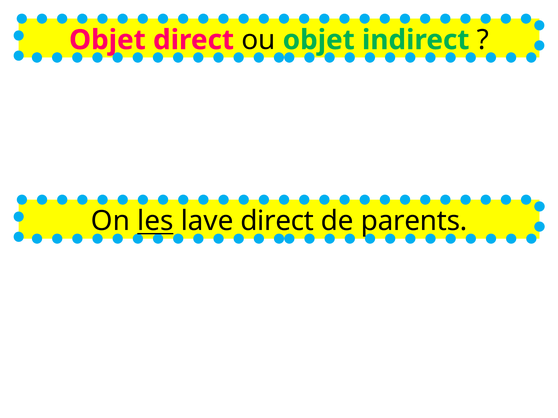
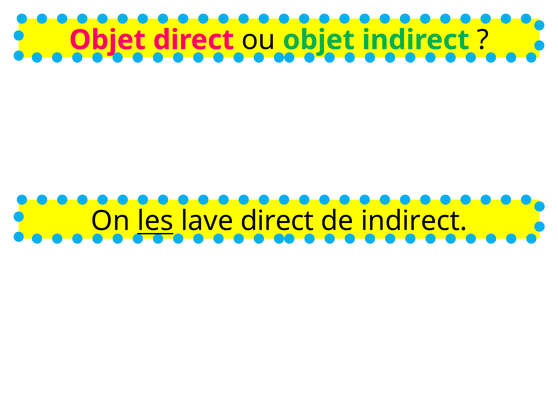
de parents: parents -> indirect (414, 221)
